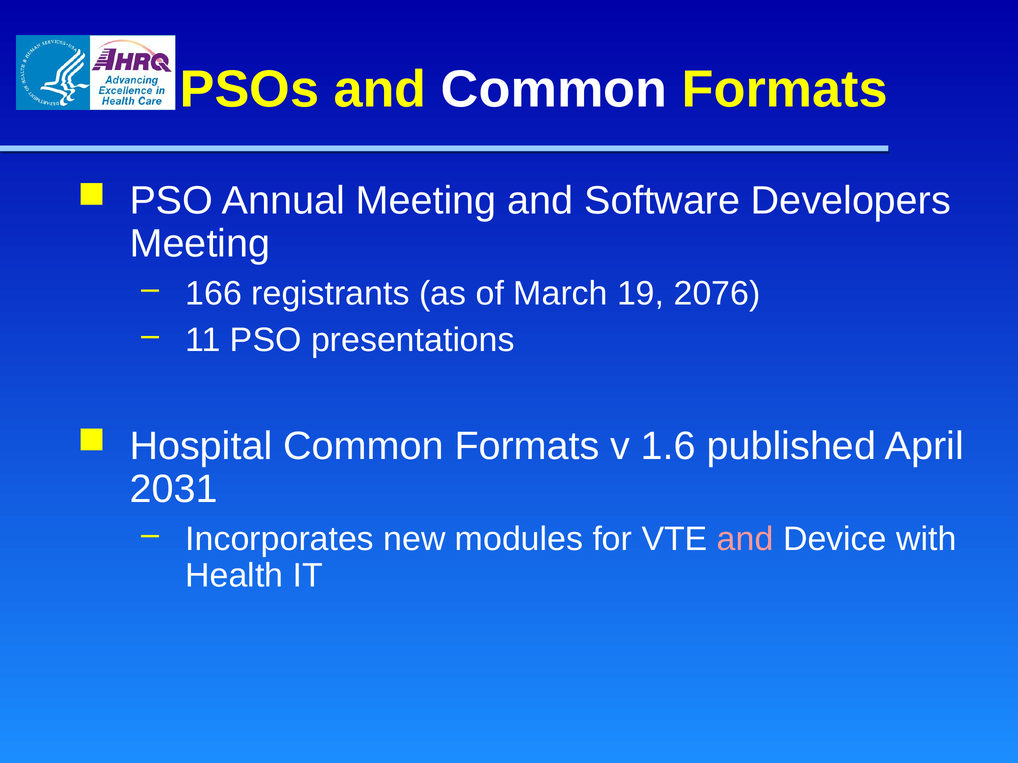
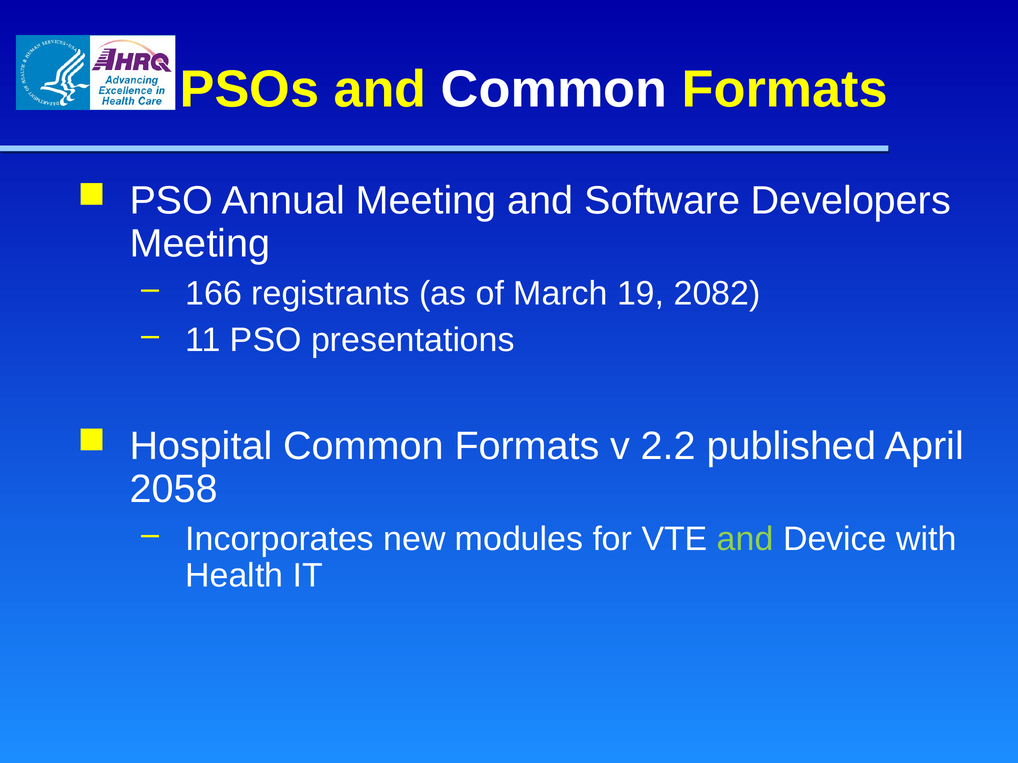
2076: 2076 -> 2082 (717, 294)
1.6: 1.6 -> 2.2 (668, 447)
2031: 2031 -> 2058 (174, 489)
and colour: pink -> light green (745, 539)
